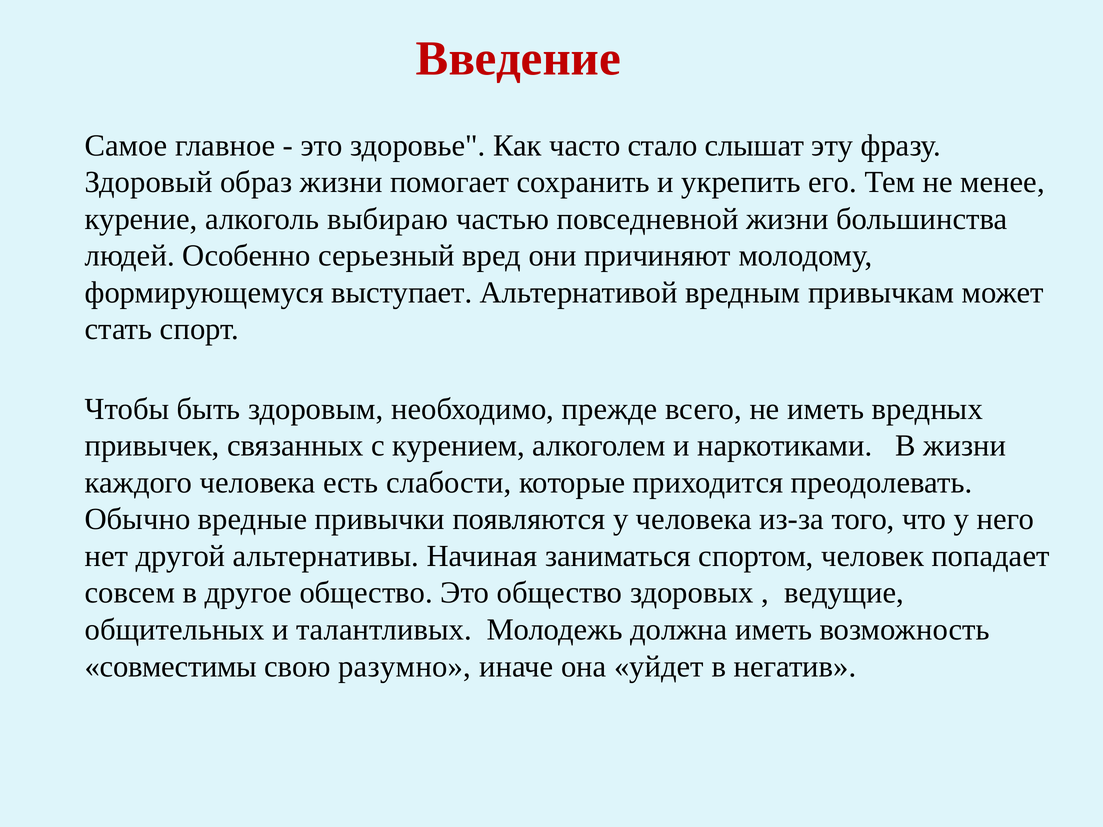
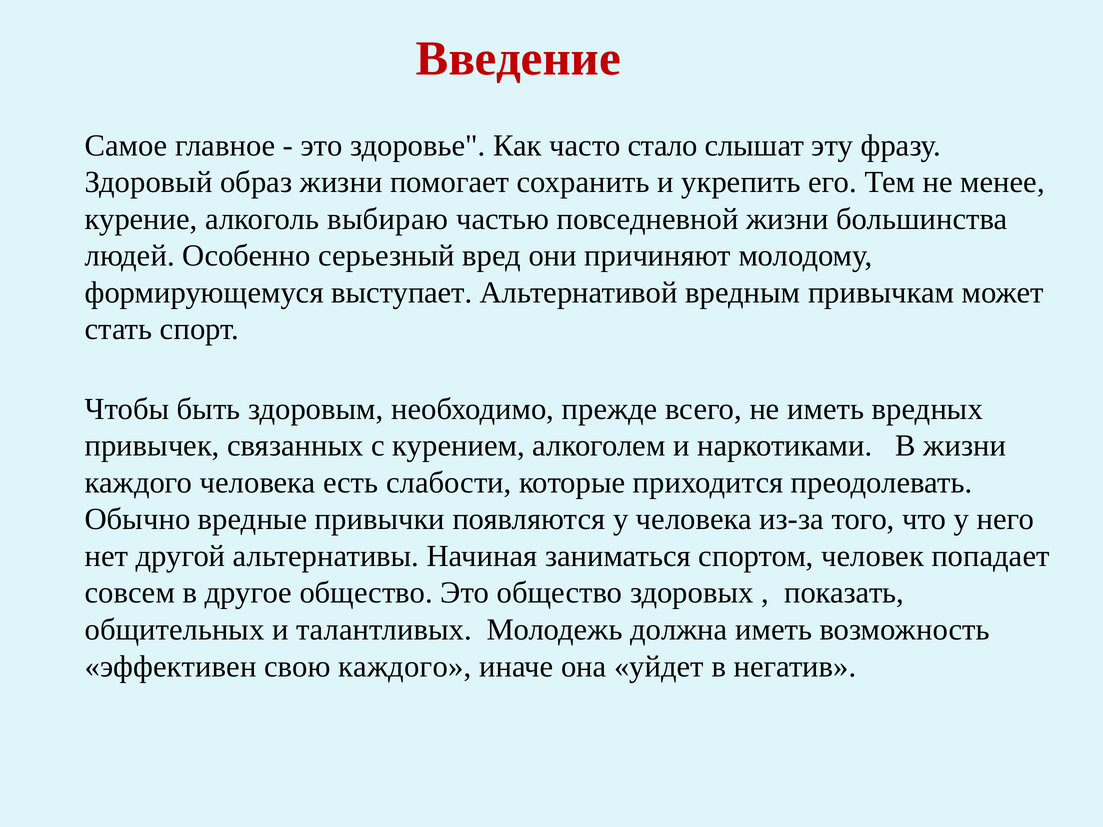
ведущие: ведущие -> показать (844, 593)
совместимы: совместимы -> эффективен (171, 667)
свою разумно: разумно -> каждого (405, 667)
